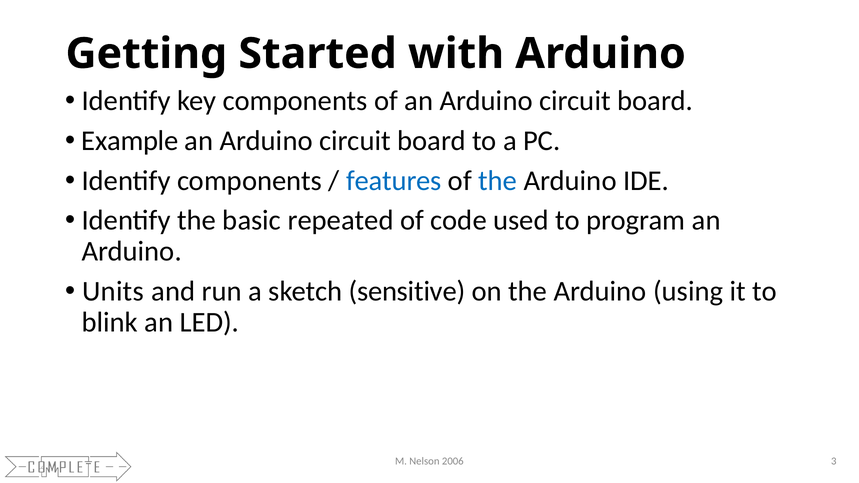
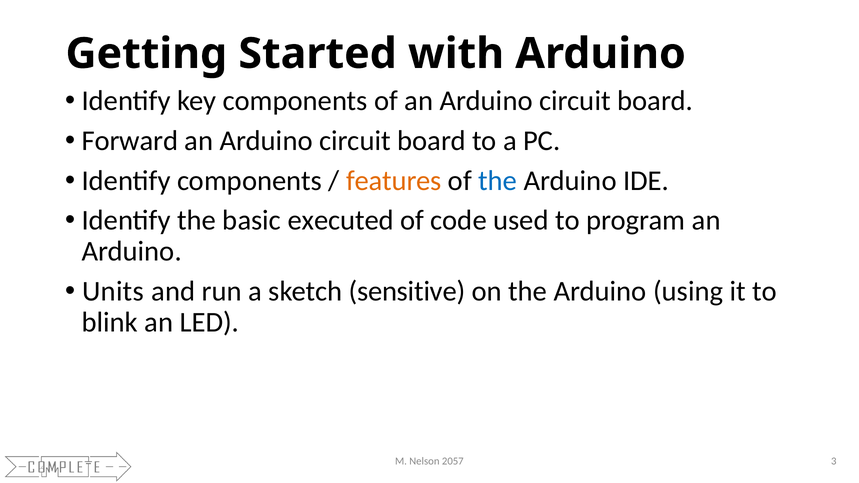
Example: Example -> Forward (130, 141)
features colour: blue -> orange (394, 181)
repeated: repeated -> executed (341, 221)
2006: 2006 -> 2057 (453, 461)
